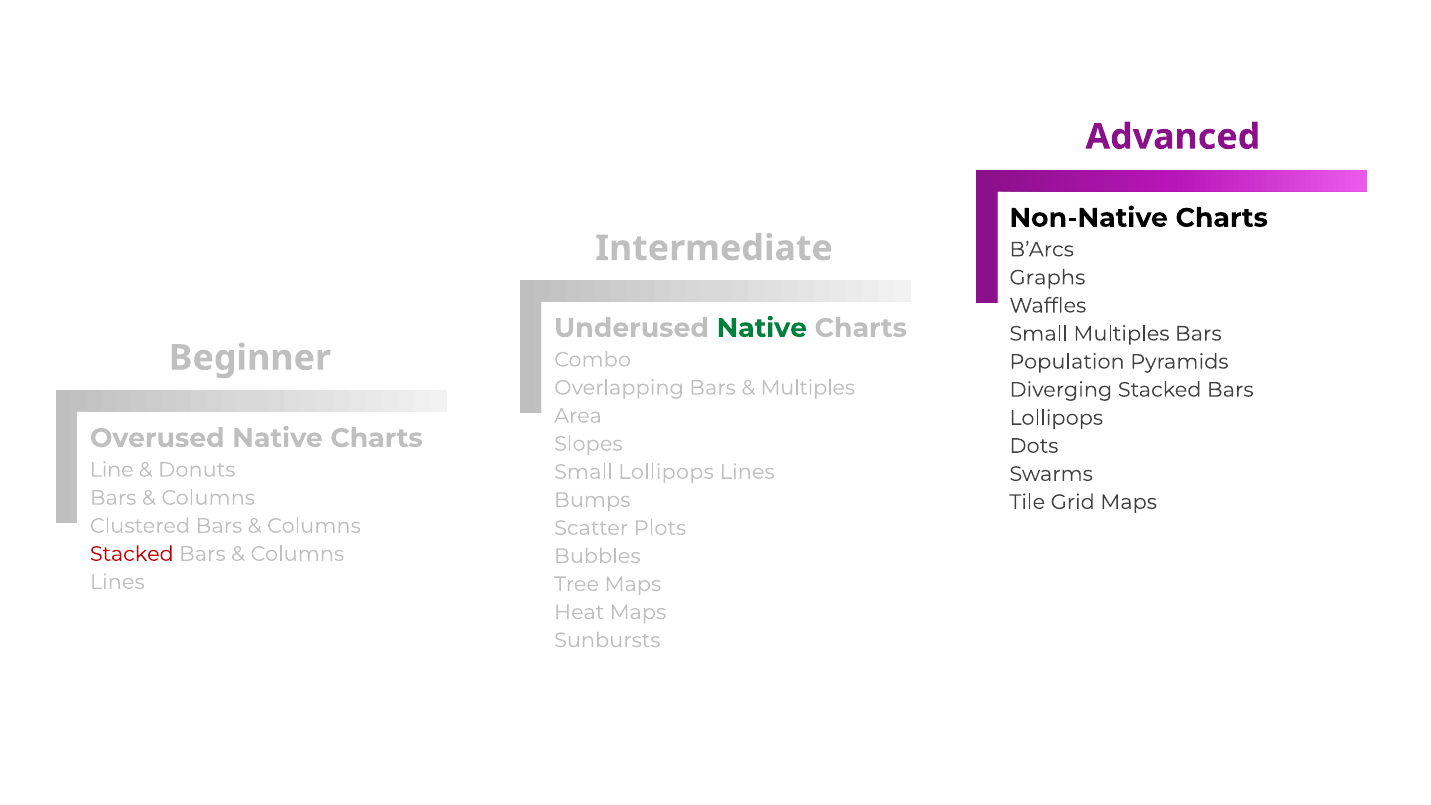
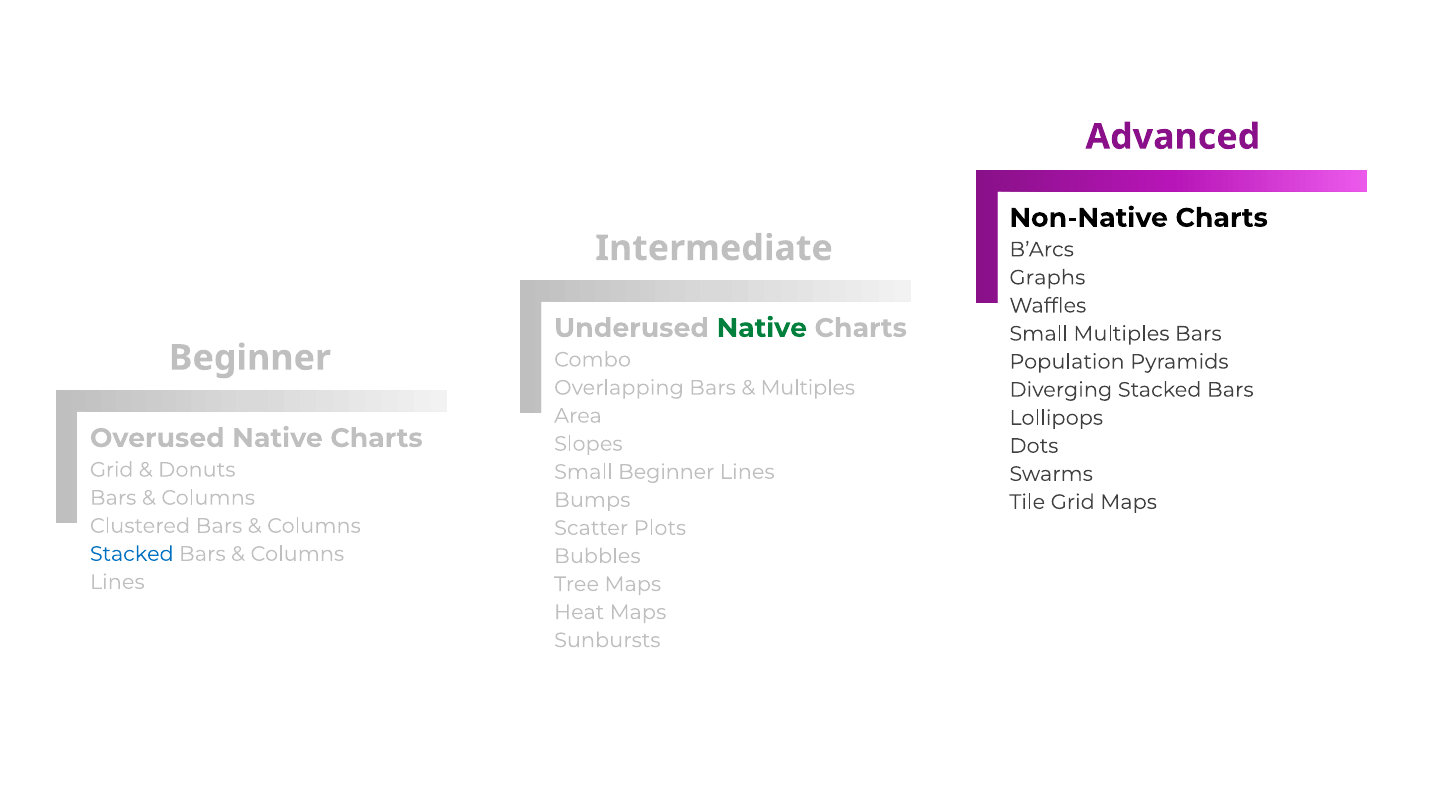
Line: Line -> Grid (112, 470)
Small Lollipops: Lollipops -> Beginner (666, 472)
Stacked colour: red -> blue (132, 554)
